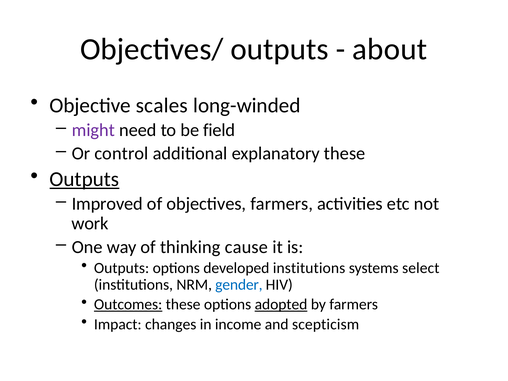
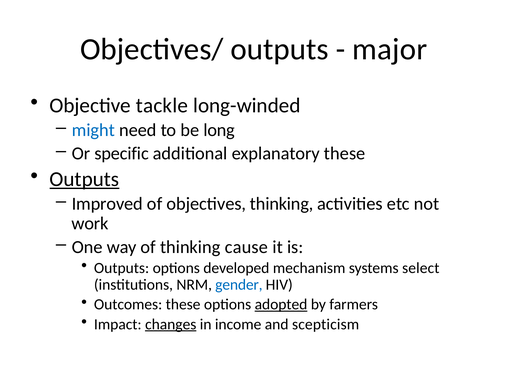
about: about -> major (390, 49)
scales: scales -> tackle (162, 106)
might colour: purple -> blue (93, 130)
field: field -> long (219, 130)
control: control -> specific (122, 154)
objectives farmers: farmers -> thinking (282, 204)
developed institutions: institutions -> mechanism (309, 268)
Outcomes underline: present -> none (128, 304)
changes underline: none -> present (171, 324)
